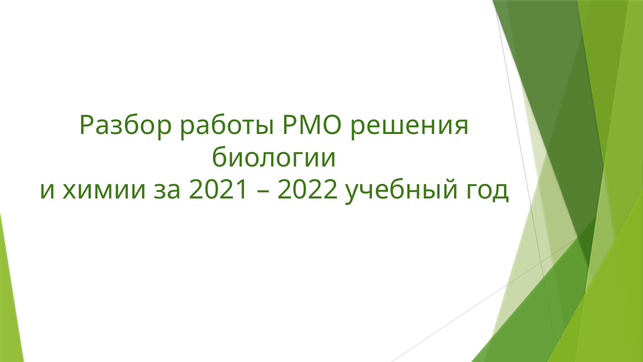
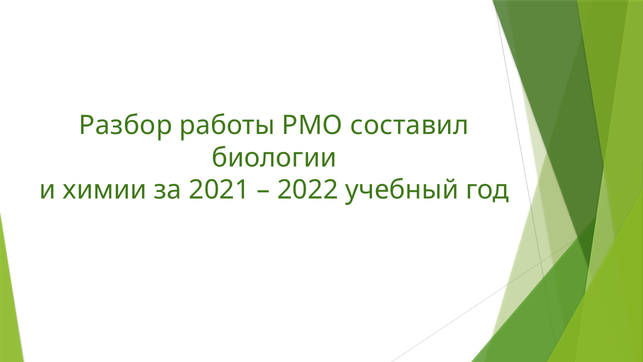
решения: решения -> составил (410, 125)
